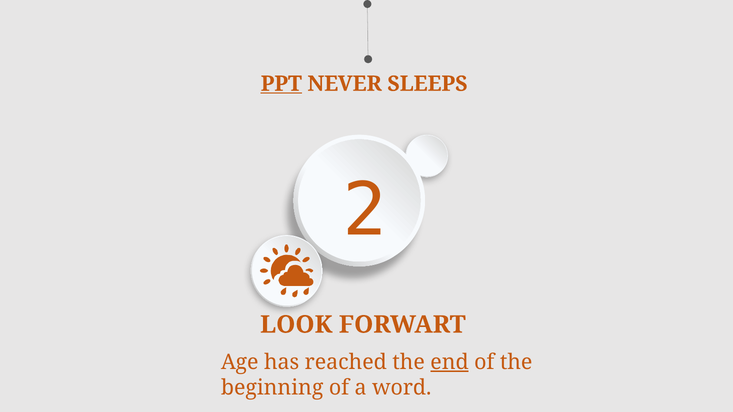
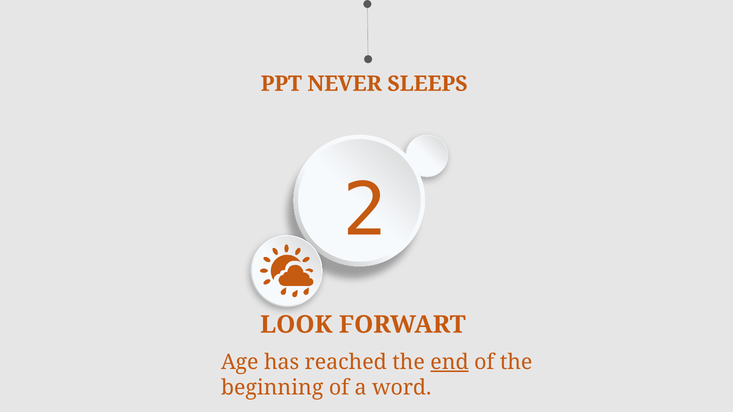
PPT underline: present -> none (281, 84)
